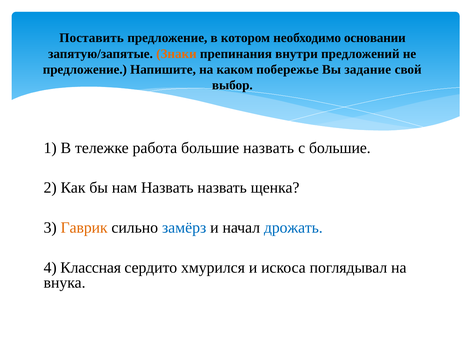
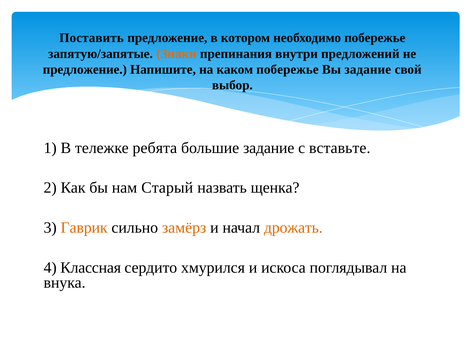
необходимо основании: основании -> побережье (375, 38)
работа: работа -> ребята (155, 148)
большие назвать: назвать -> задание (269, 148)
с большие: большие -> вставьте (340, 148)
нам Назвать: Назвать -> Старый (167, 187)
замёрз colour: blue -> orange (184, 227)
дрожать colour: blue -> orange (293, 227)
